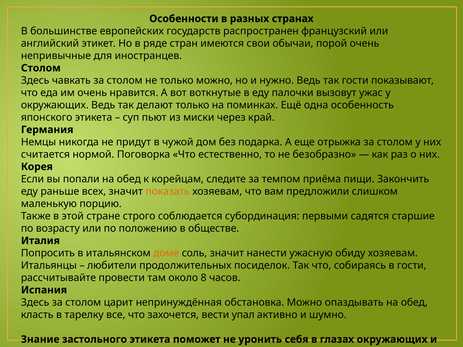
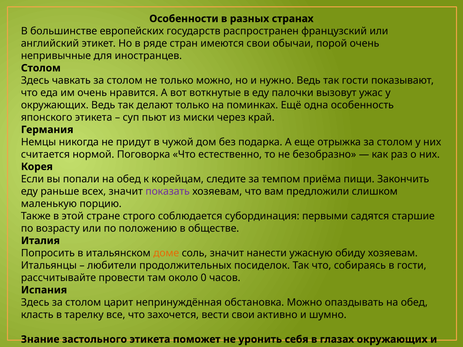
показать colour: orange -> purple (168, 191)
8: 8 -> 0 (204, 278)
вести упал: упал -> свои (243, 315)
